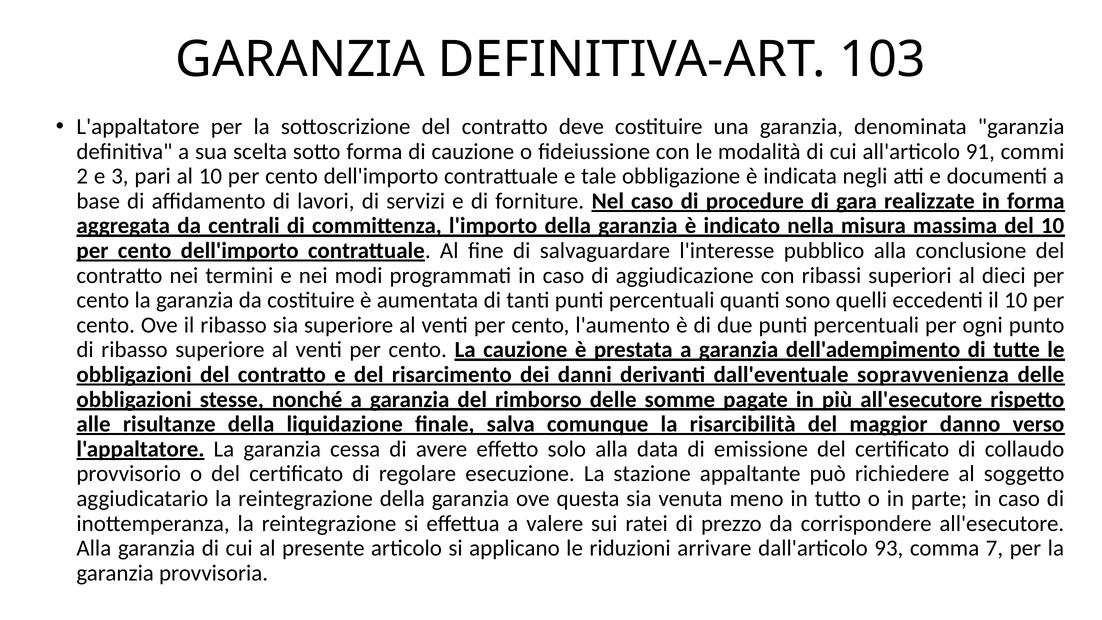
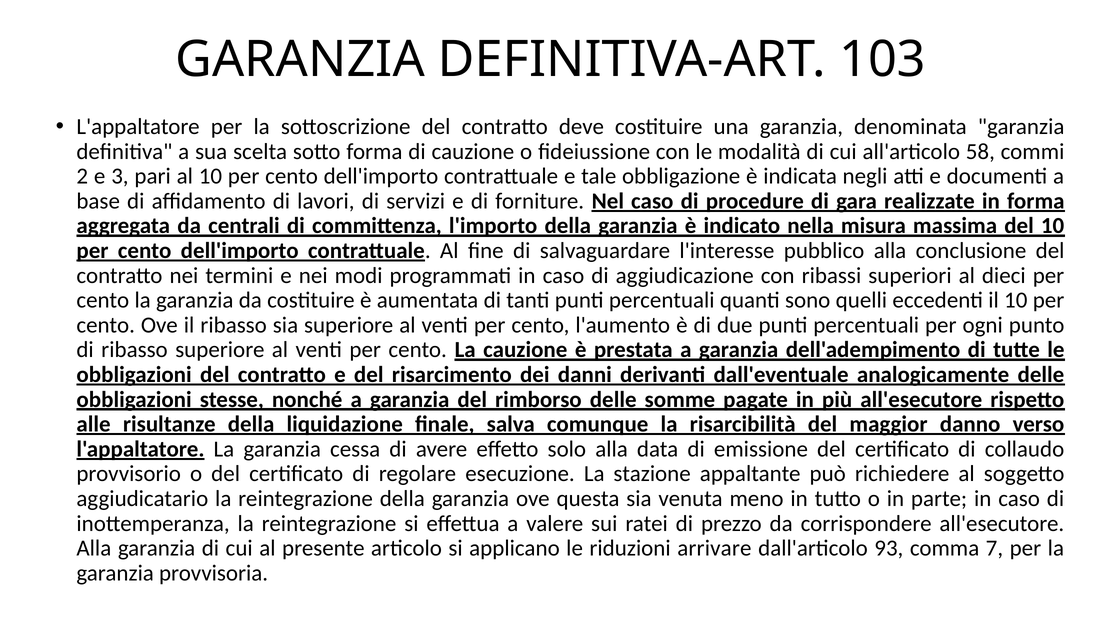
91: 91 -> 58 (980, 151)
sopravvenienza: sopravvenienza -> analogicamente (933, 375)
